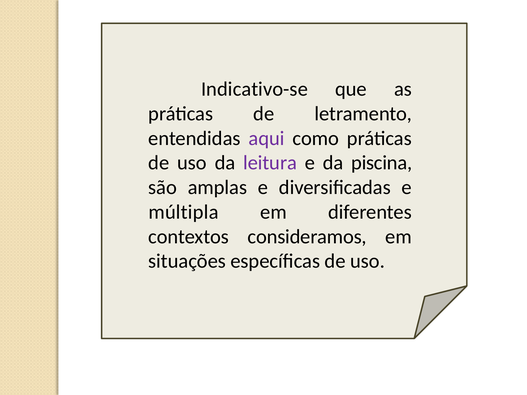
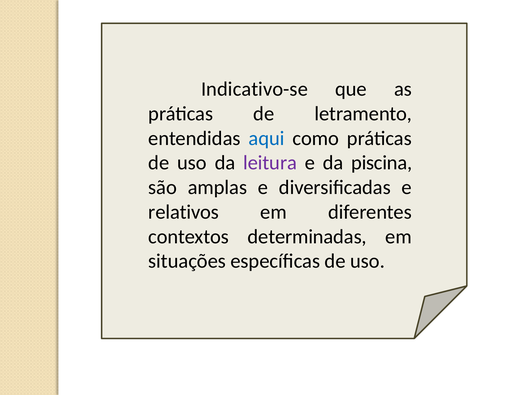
aqui colour: purple -> blue (267, 138)
múltipla: múltipla -> relativos (184, 212)
consideramos: consideramos -> determinadas (307, 237)
